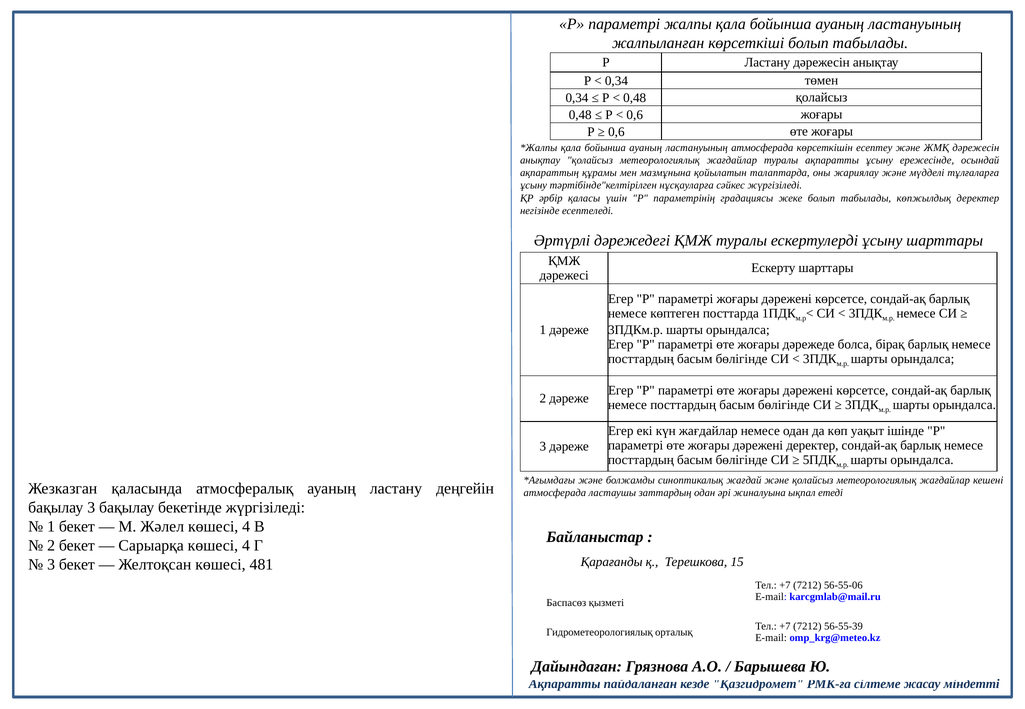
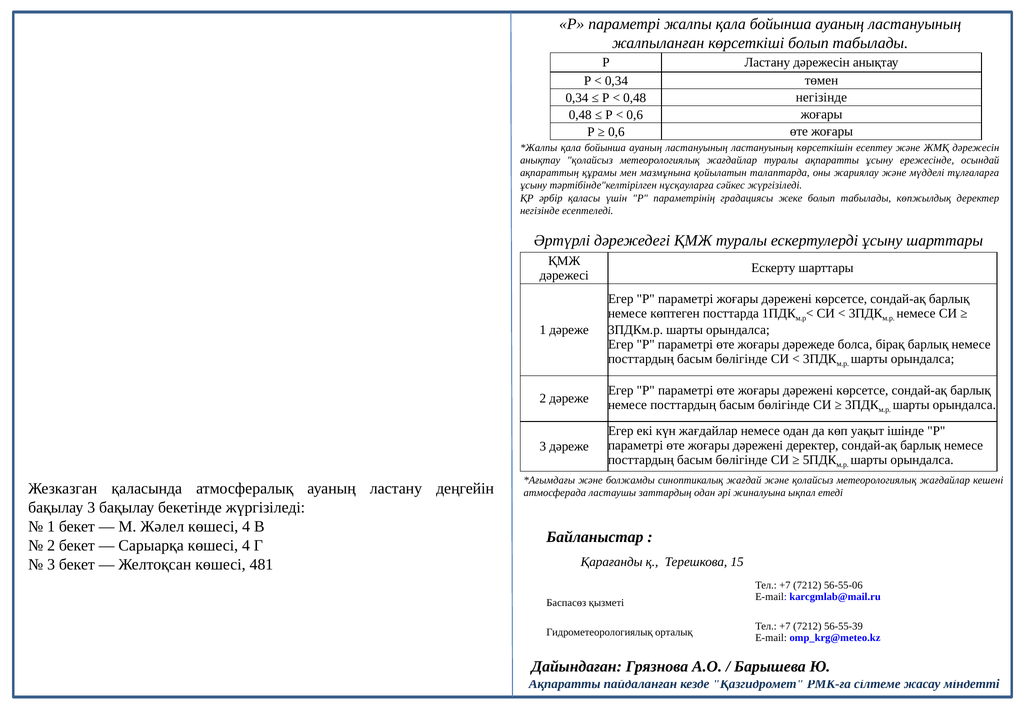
0,48 қолайсыз: қолайсыз -> негізінде (821, 98)
ластануының атмосферада: атмосферада -> ластануының (762, 148)
